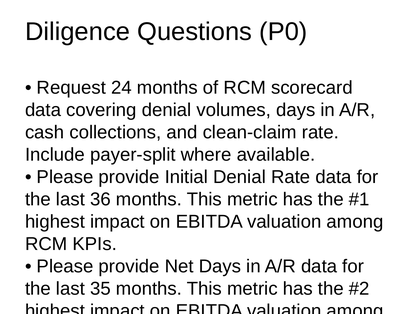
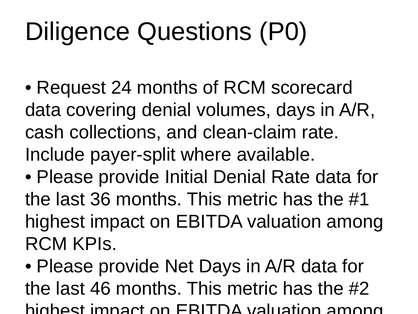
35: 35 -> 46 (100, 288)
